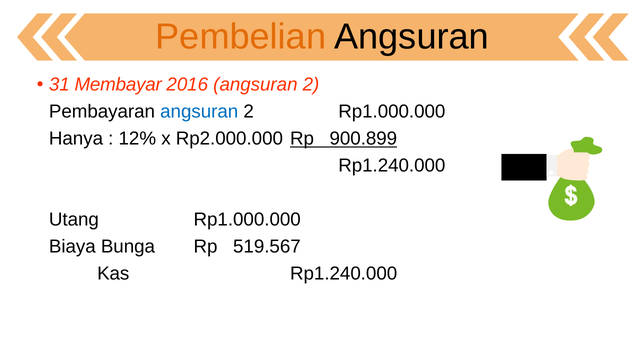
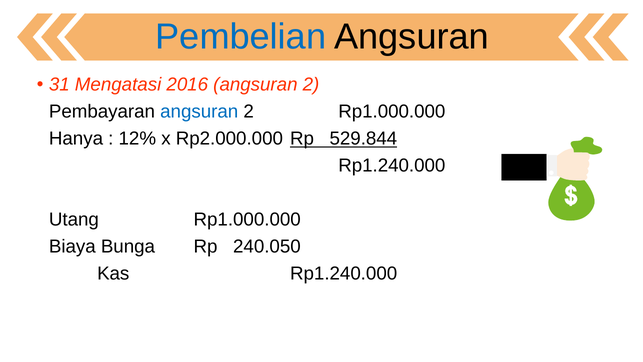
Pembelian colour: orange -> blue (241, 37)
Membayar: Membayar -> Mengatasi (118, 85)
900.899: 900.899 -> 529.844 (363, 139)
519.567: 519.567 -> 240.050 (267, 246)
